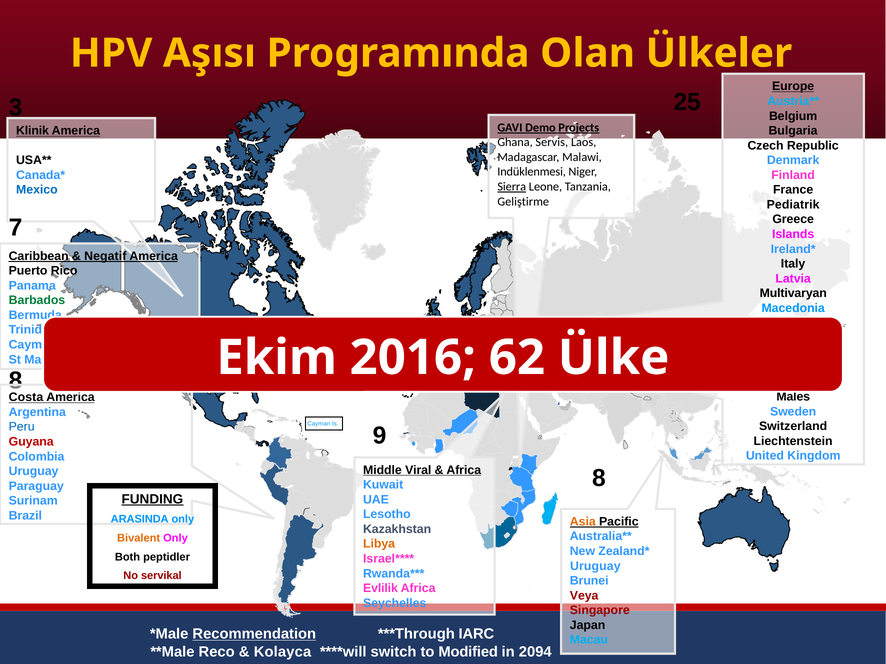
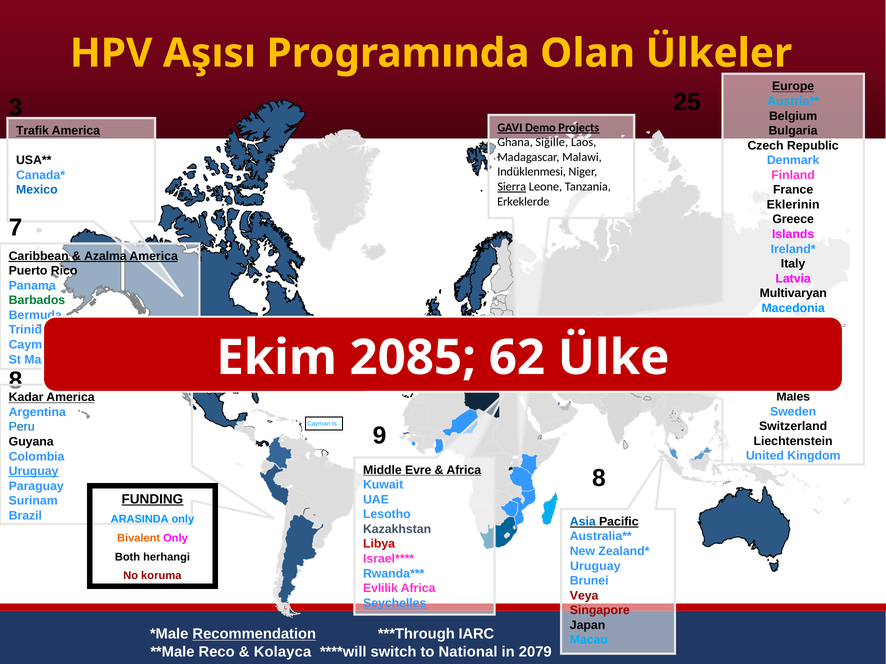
Klinik: Klinik -> Trafik (32, 131)
Servis: Servis -> Siğille (552, 142)
Geliştirme: Geliştirme -> Erkeklerde (523, 202)
Pediatrik: Pediatrik -> Eklerinin (793, 205)
Negatif: Negatif -> Azalma (105, 256)
2016: 2016 -> 2085 (413, 358)
Costa: Costa -> Kadar (26, 398)
Guyana colour: red -> black (31, 442)
Viral: Viral -> Evre (418, 470)
Uruguay underline: none -> present (34, 472)
Asia colour: orange -> blue (583, 522)
Libya colour: orange -> red (379, 544)
peptidler: peptidler -> herhangi (167, 557)
servikal: servikal -> koruma (161, 576)
Seychelles underline: none -> present (395, 603)
Modified: Modified -> National (468, 652)
2094: 2094 -> 2079 (535, 652)
